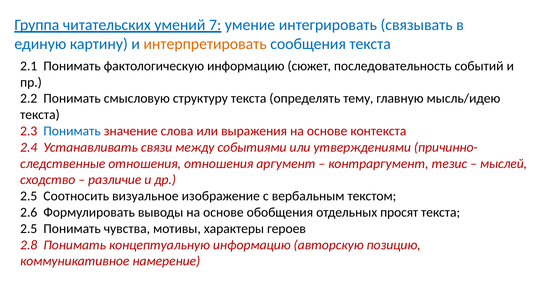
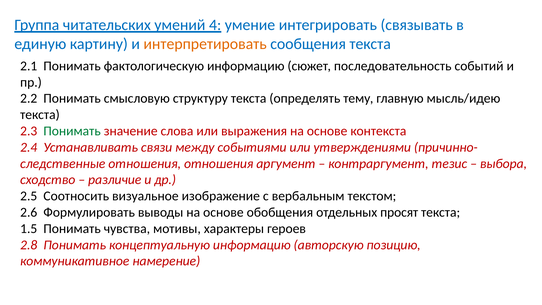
7: 7 -> 4 (215, 25)
Понимать colour: blue -> green (72, 131)
мыслей: мыслей -> выбора (503, 163)
2.5: 2.5 -> 1.5 (29, 229)
